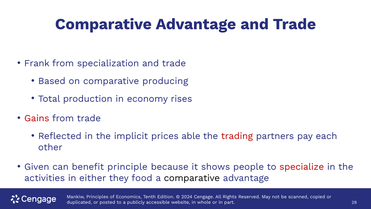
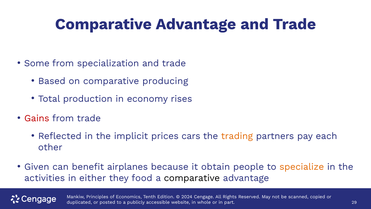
Frank: Frank -> Some (37, 63)
able: able -> cars (191, 136)
trading colour: red -> orange (237, 136)
principle: principle -> airplanes (127, 167)
shows: shows -> obtain (216, 167)
specialize colour: red -> orange (302, 167)
